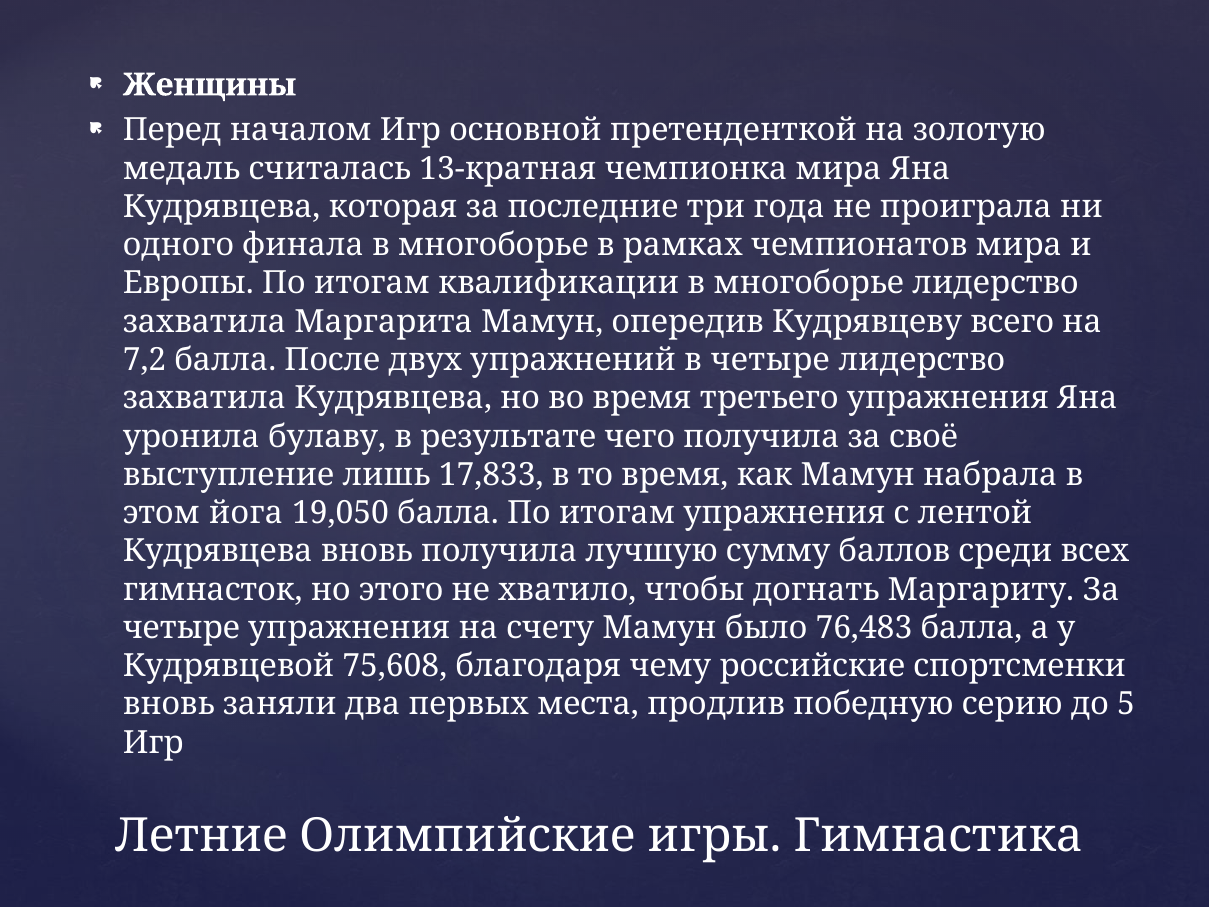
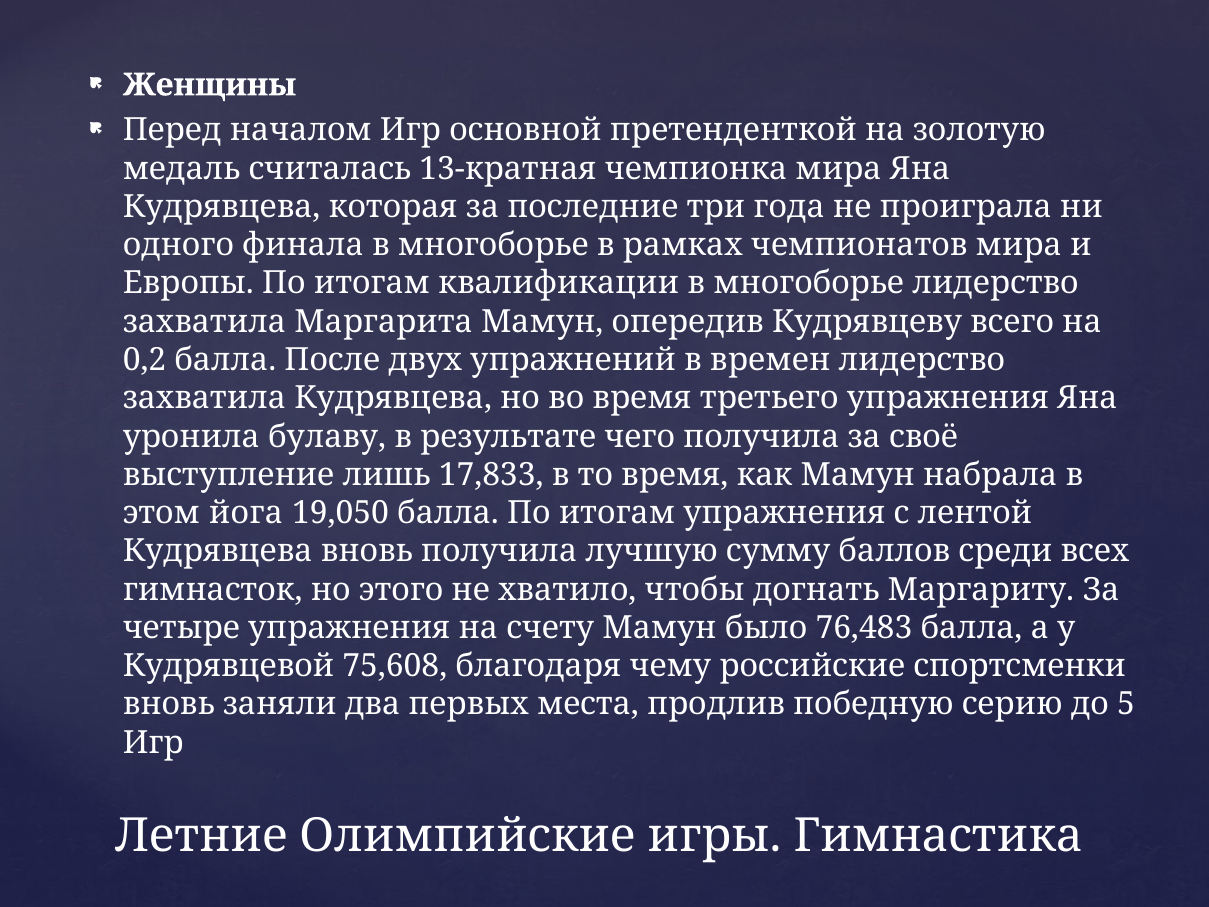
7,2: 7,2 -> 0,2 (144, 360)
в четыре: четыре -> времен (770, 360)
